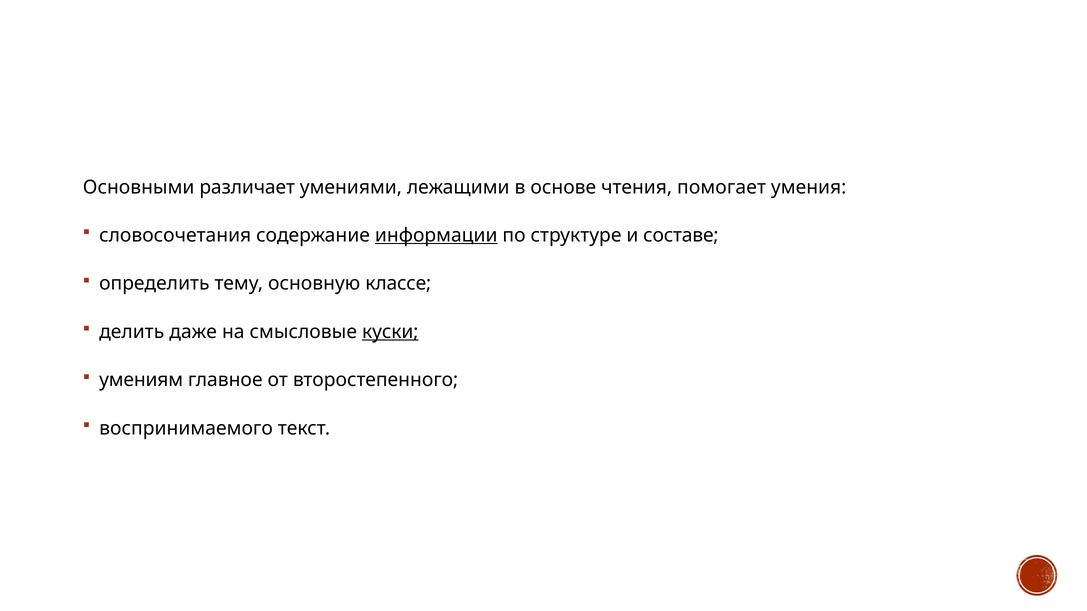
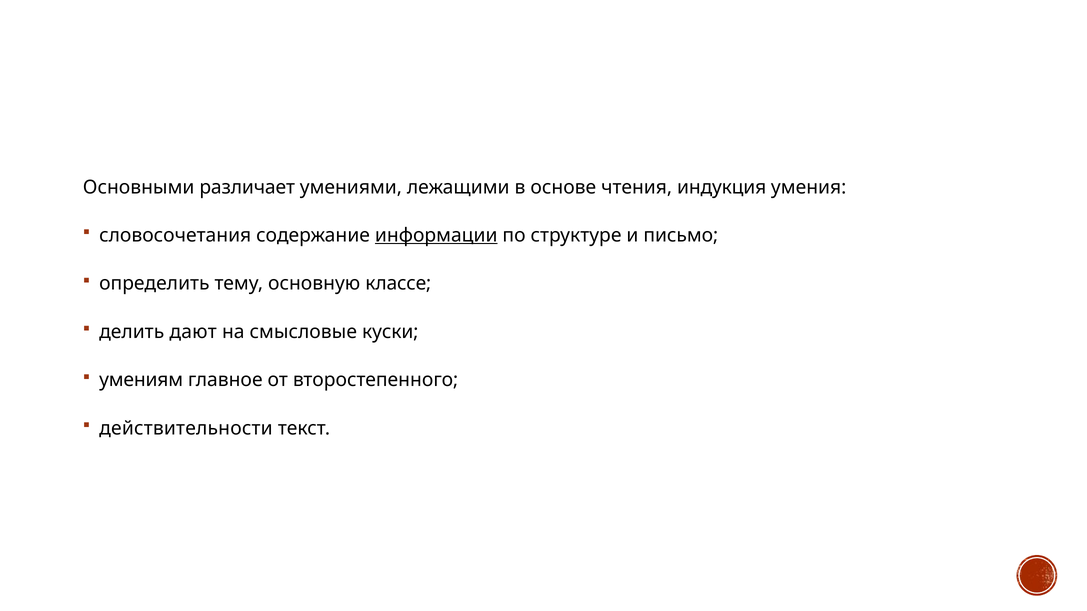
помогает: помогает -> индукция (722, 187)
составе: составе -> письмо (681, 236)
даже: даже -> дают (193, 332)
куски underline: present -> none (390, 332)
воспринимаемого: воспринимаемого -> действительности (186, 429)
